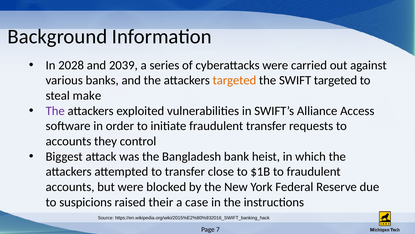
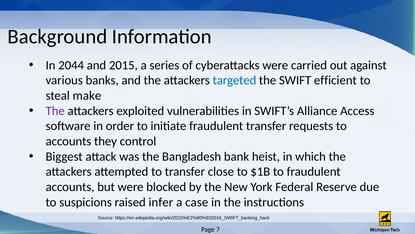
2028: 2028 -> 2044 (71, 65)
2039: 2039 -> 2015 (123, 65)
targeted colour: orange -> blue (234, 80)
SWIFT targeted: targeted -> efficient (335, 80)
their: their -> infer (161, 202)
